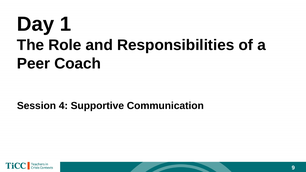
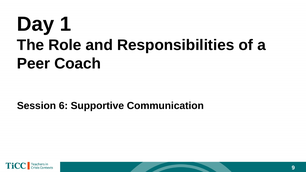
4: 4 -> 6 (63, 106)
